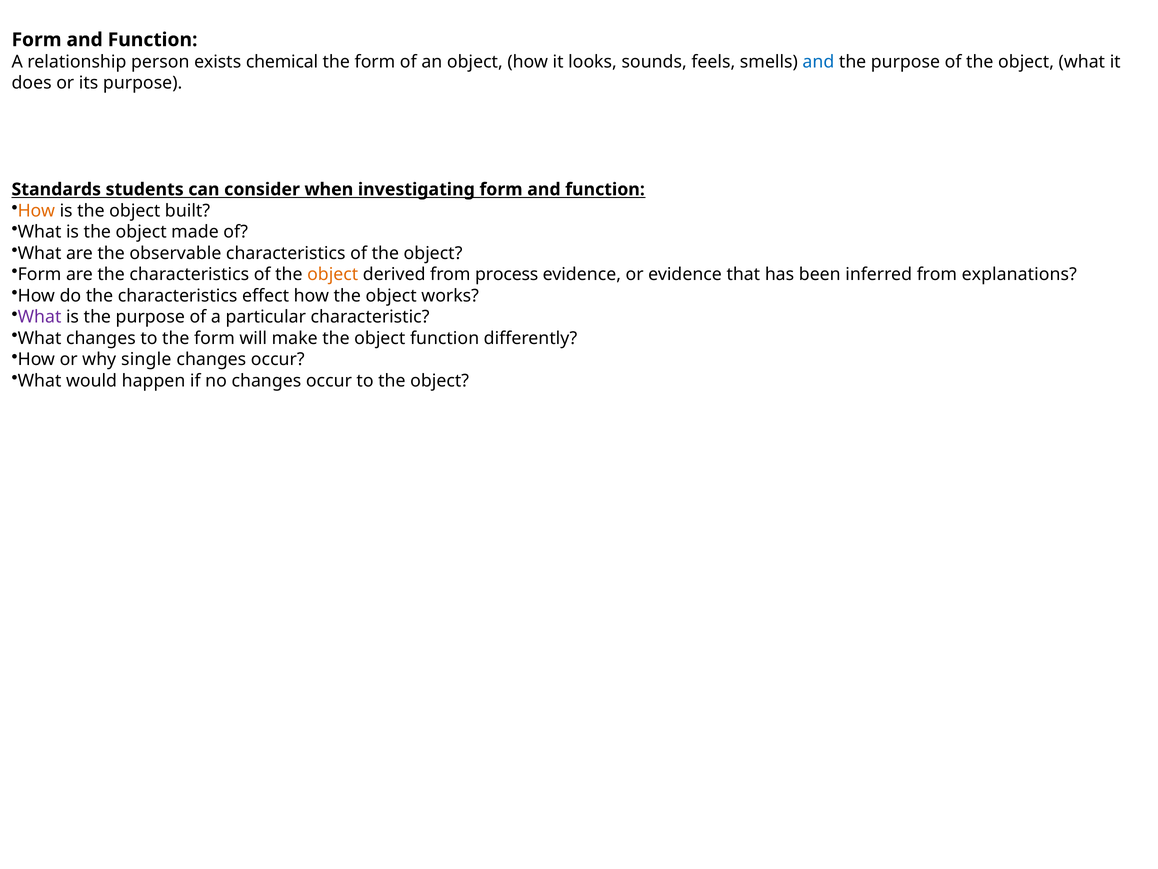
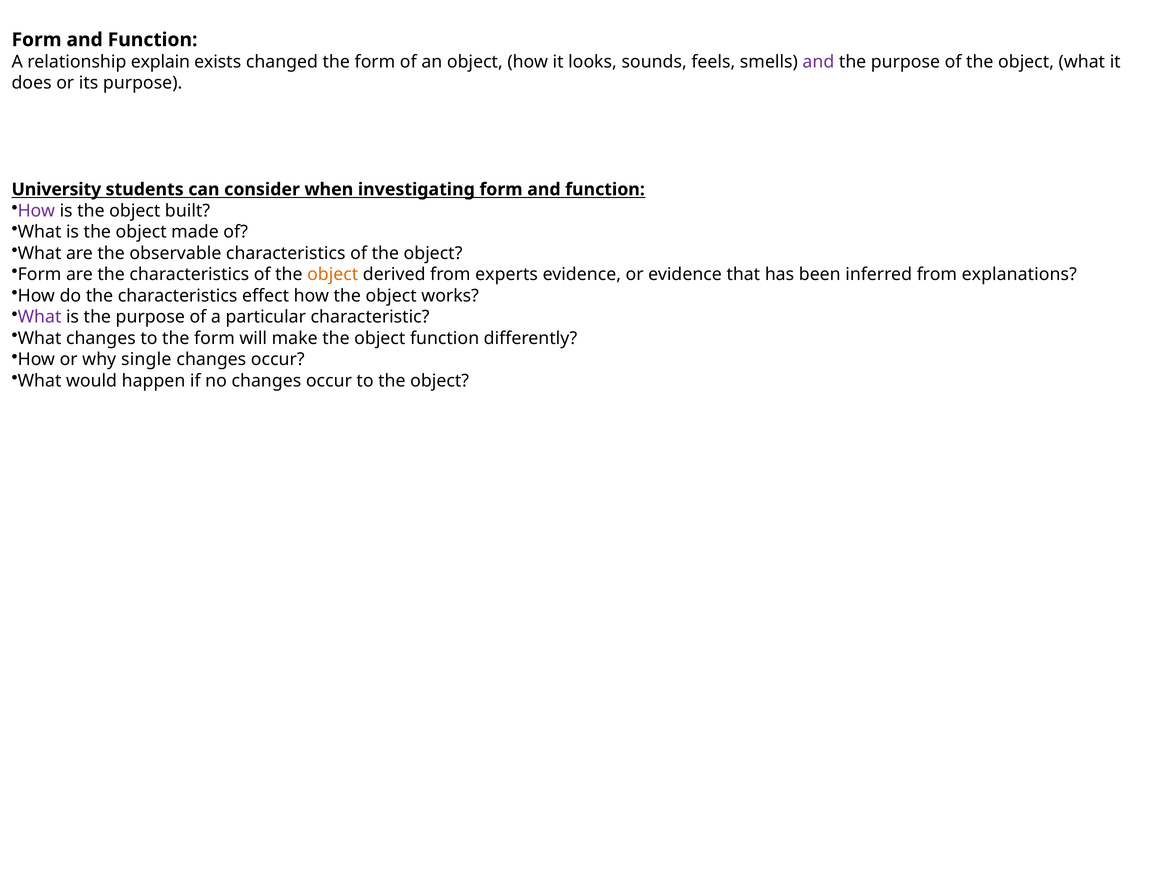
person: person -> explain (160, 62)
chemical: chemical -> changed (282, 62)
and colour: blue -> purple (818, 62)
Standards: Standards -> University (56, 189)
How colour: orange -> purple (36, 211)
process: process -> experts (507, 274)
